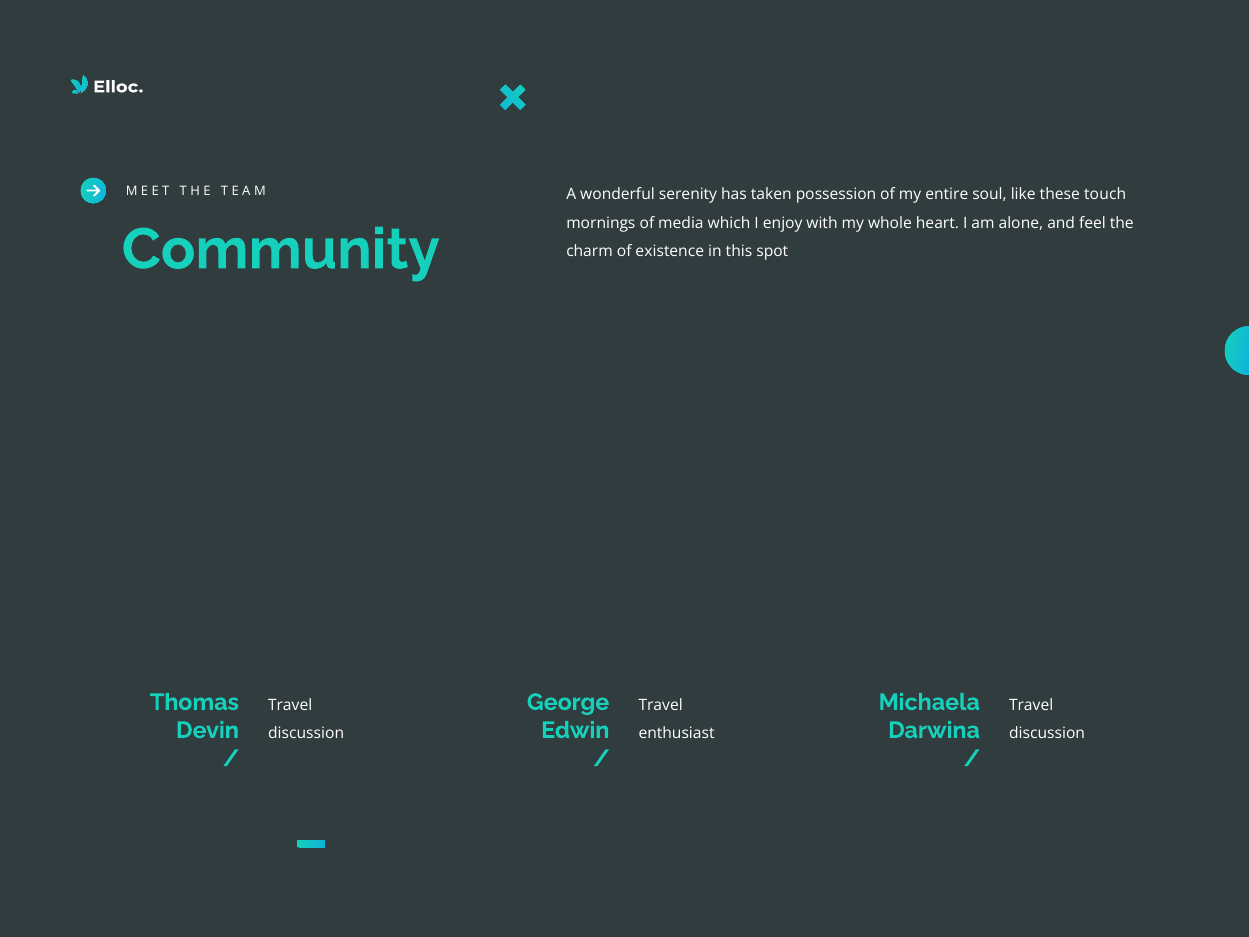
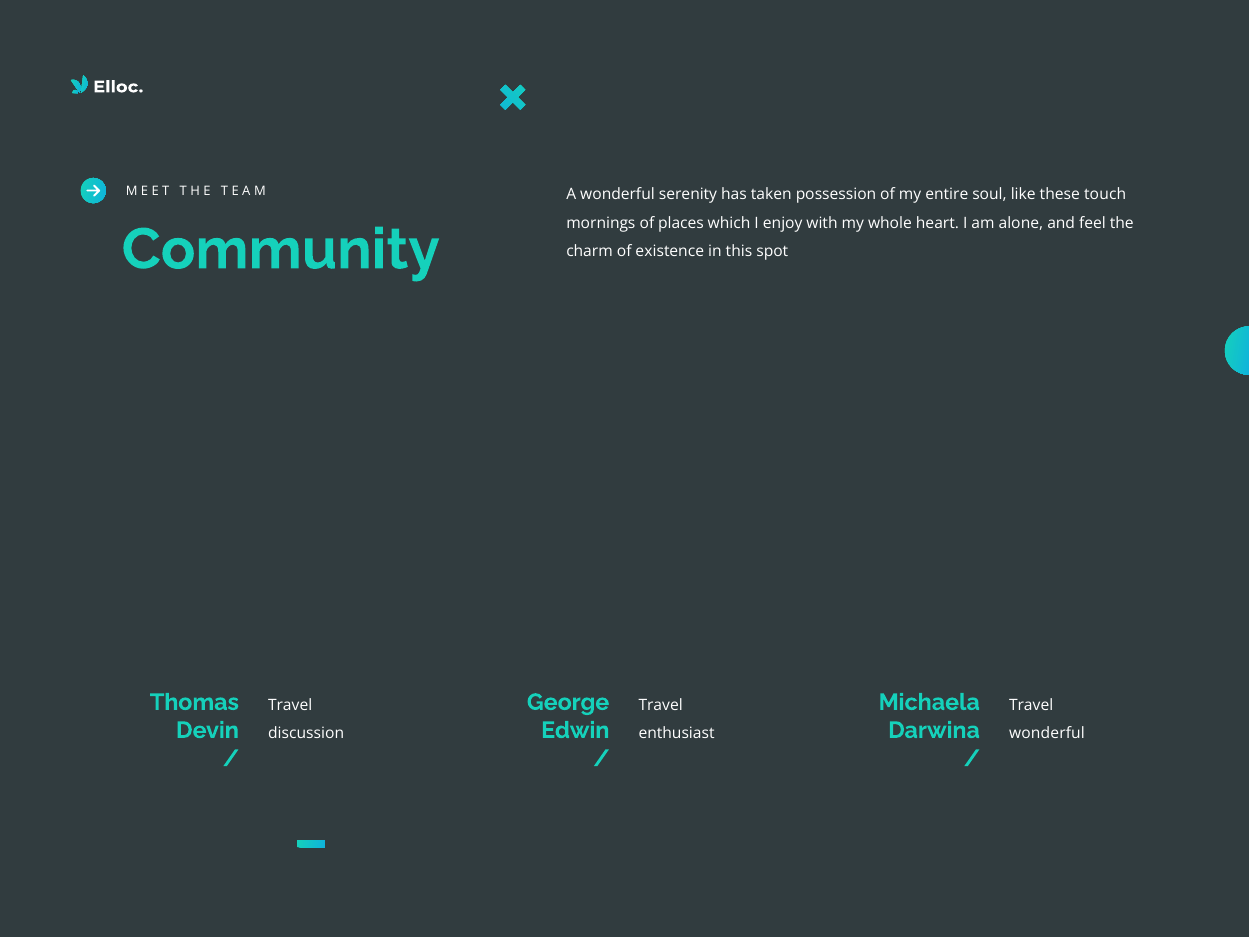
media: media -> places (681, 223)
discussion: discussion -> wonderful (1047, 734)
